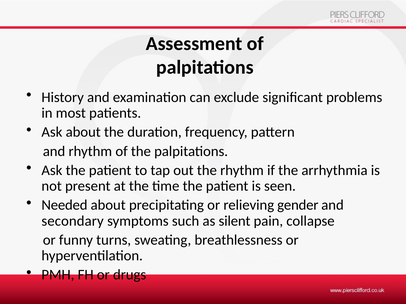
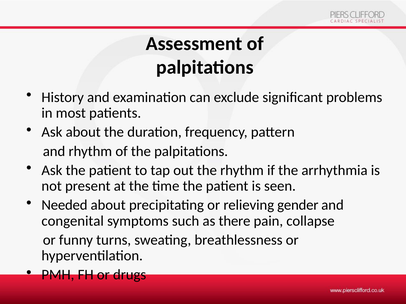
secondary: secondary -> congenital (73, 221)
silent: silent -> there (235, 221)
